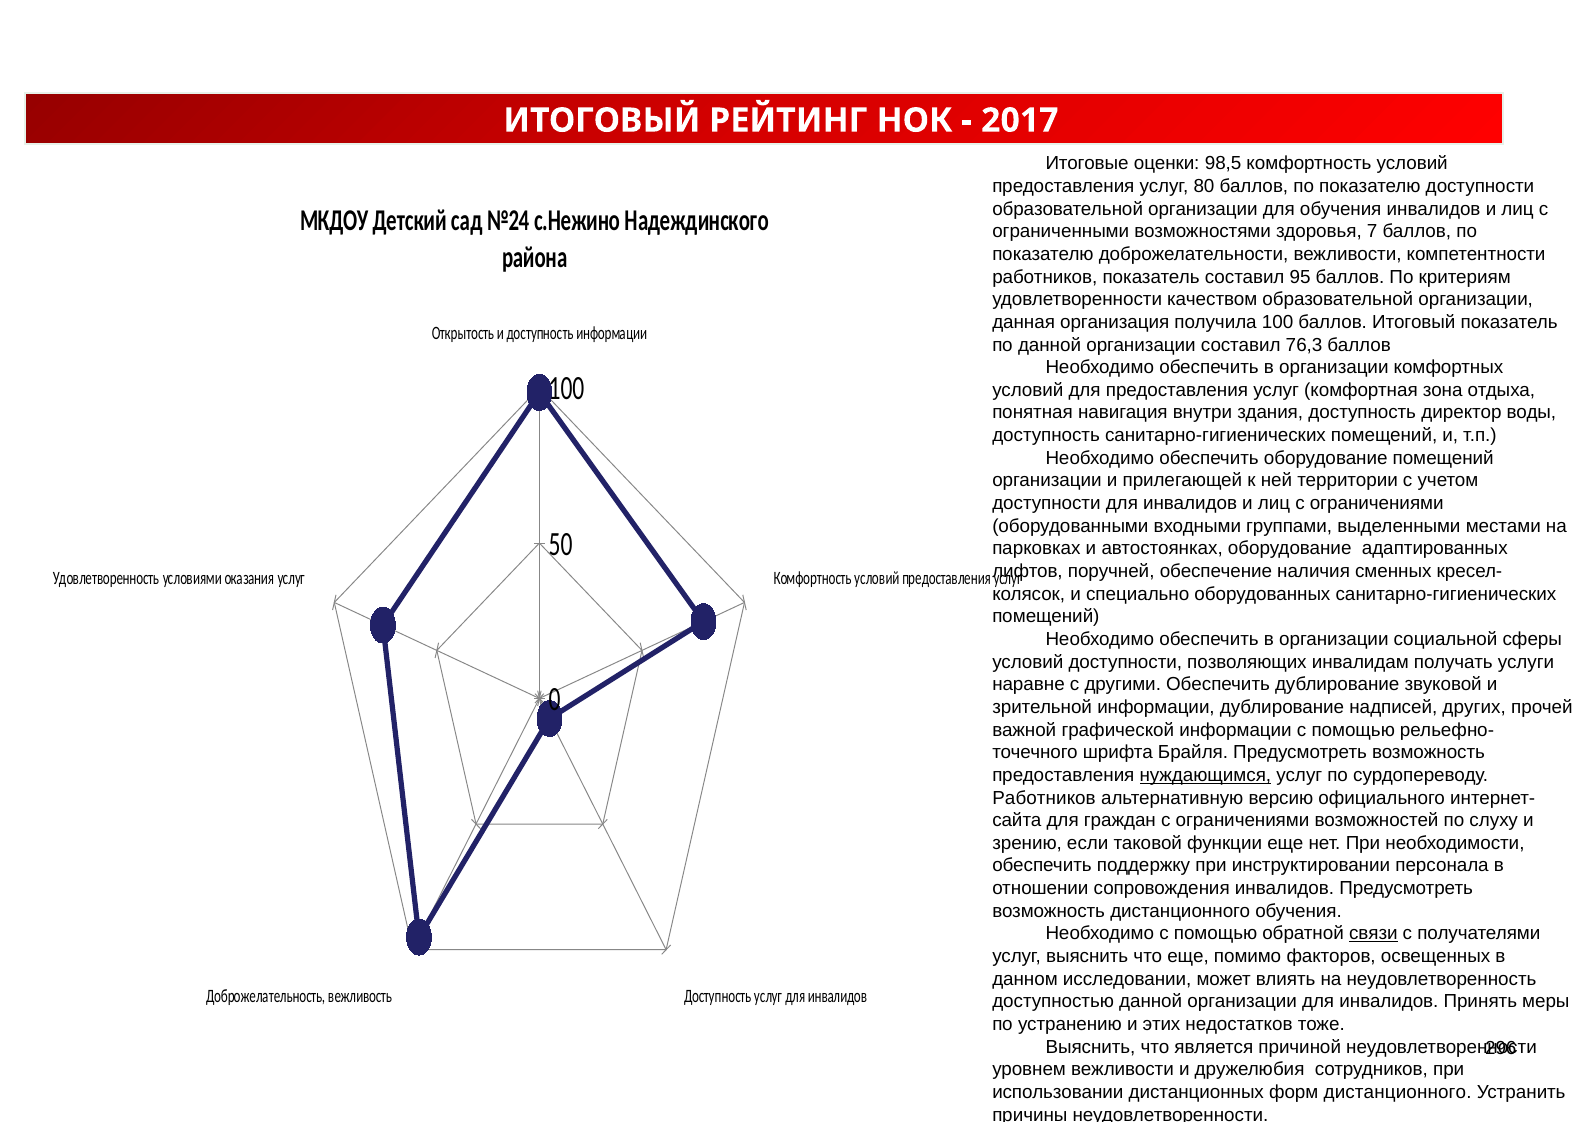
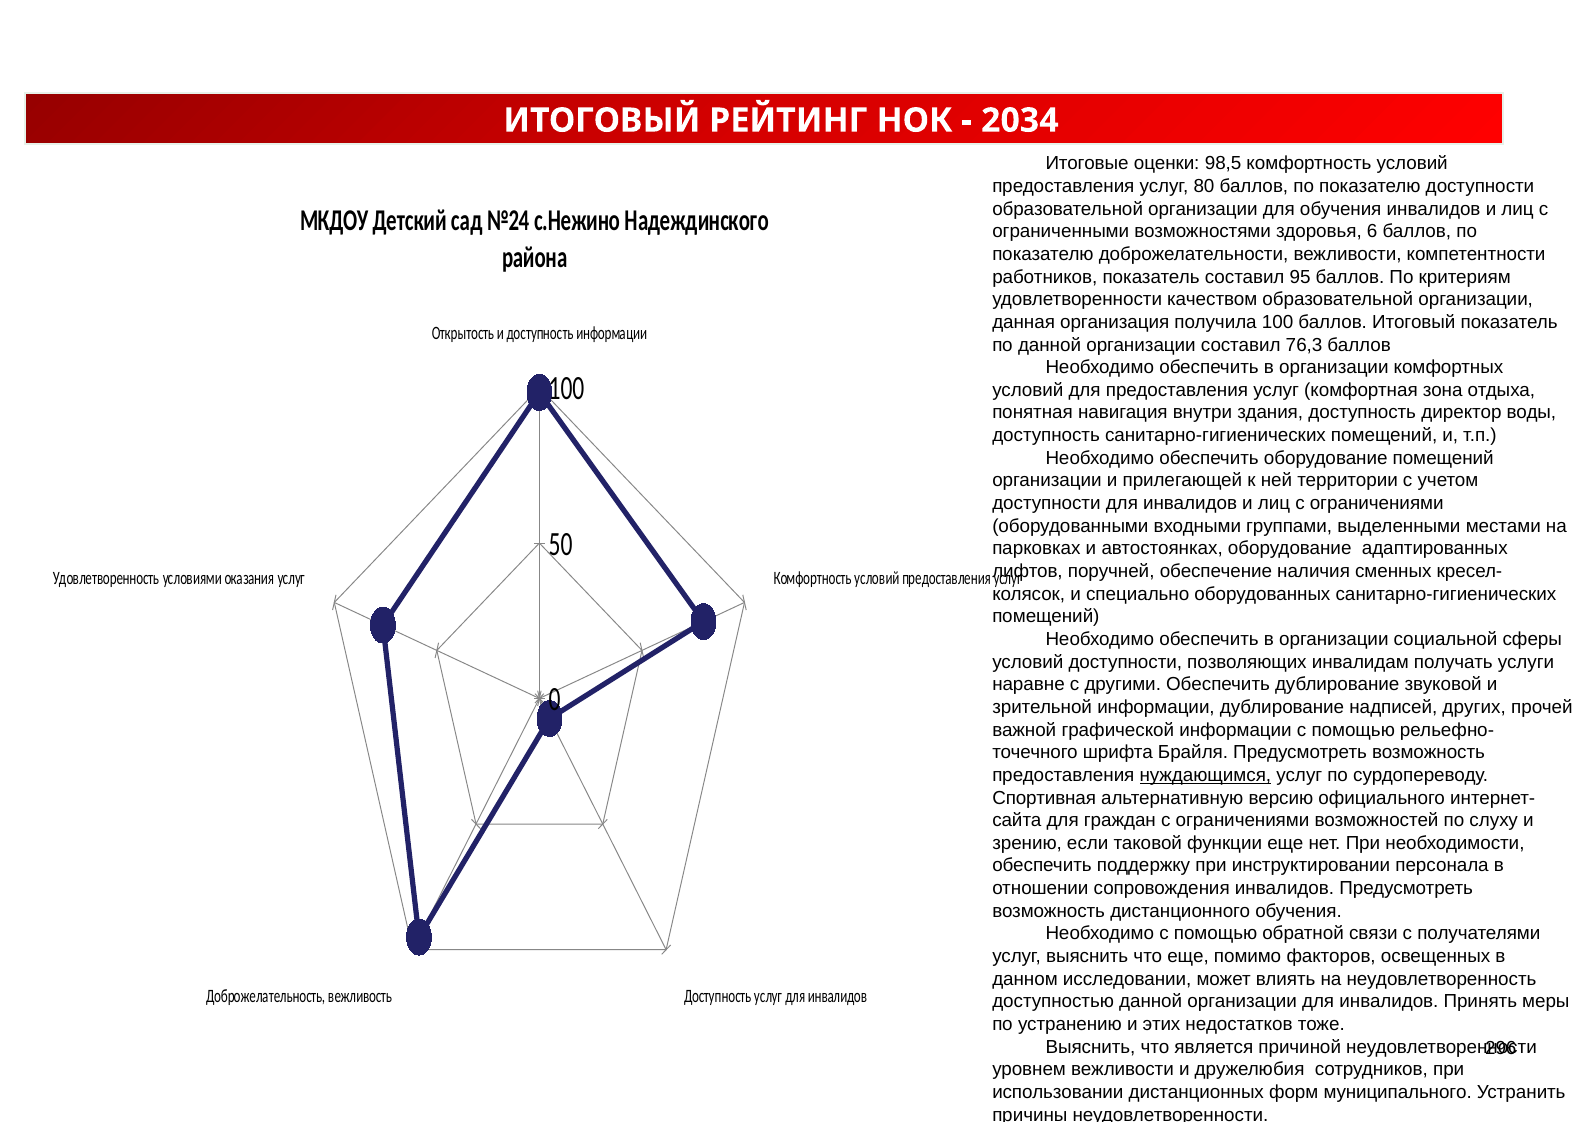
2017: 2017 -> 2034 (1020, 121)
7: 7 -> 6 (1372, 232)
Работников: Работников -> Спортивная (1044, 798)
связи underline: present -> none (1373, 934)
форм дистанционного: дистанционного -> муниципального (1398, 1092)
